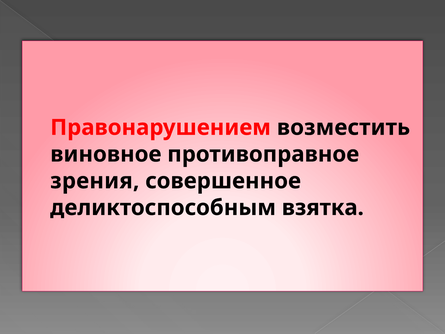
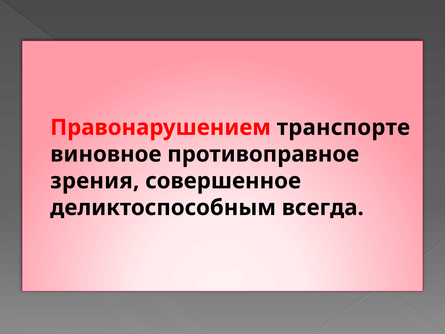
возместить: возместить -> транспорте (343, 127)
взятка: взятка -> всегда (323, 208)
